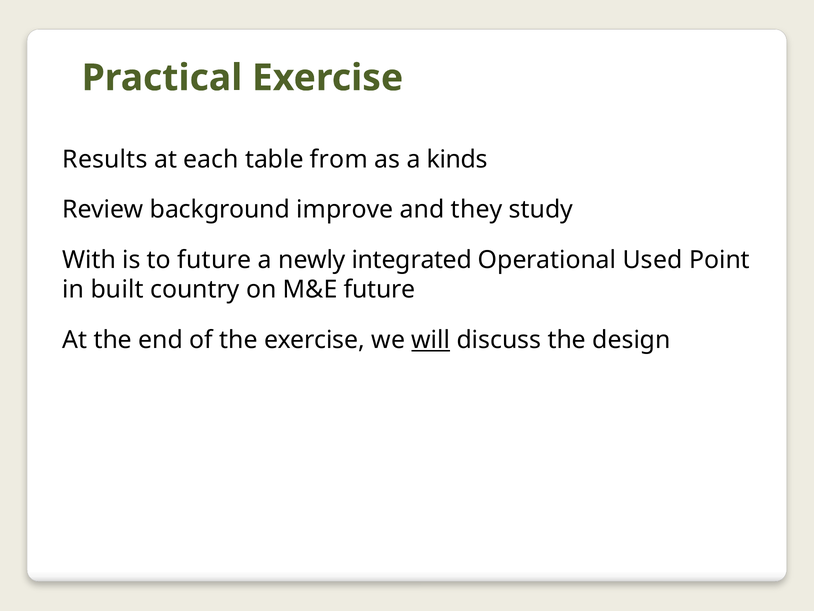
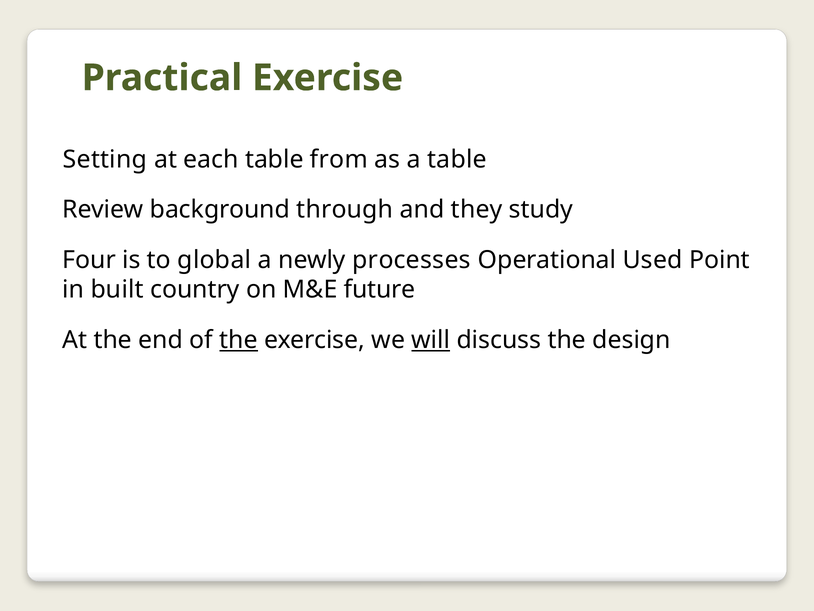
Results: Results -> Setting (105, 159)
a kinds: kinds -> table (457, 159)
improve: improve -> through (345, 209)
With: With -> Four (89, 260)
to future: future -> global (214, 260)
integrated: integrated -> processes (412, 260)
the underline: none -> present (239, 340)
